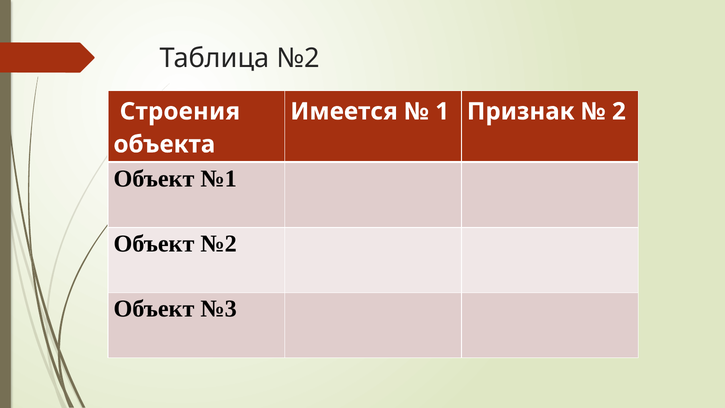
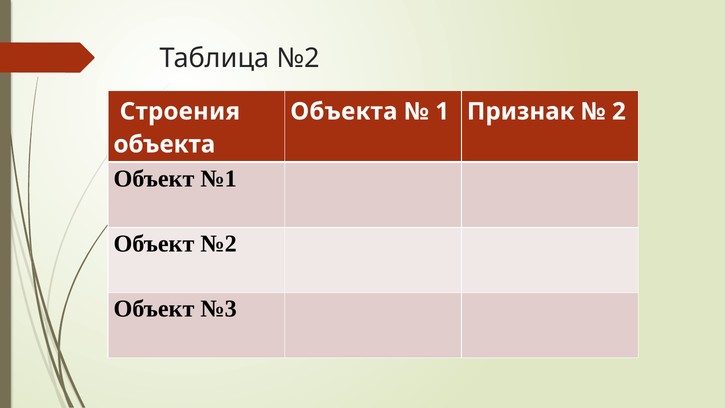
Имеется: Имеется -> Объекта (344, 111)
